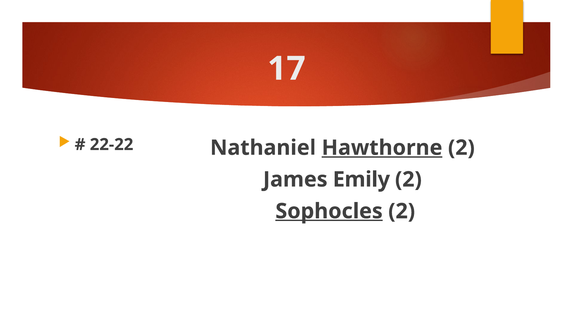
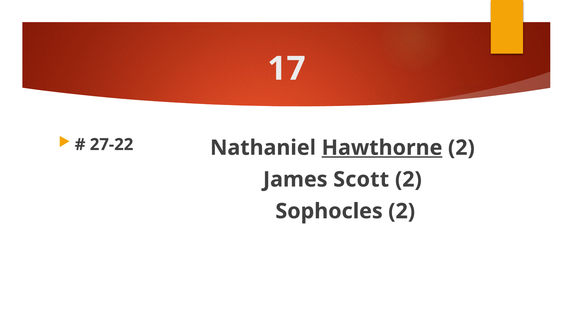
22-22: 22-22 -> 27-22 (112, 145)
Emily: Emily -> Scott (361, 180)
Sophocles underline: present -> none (329, 211)
